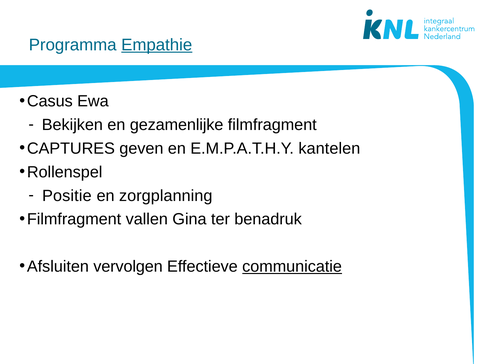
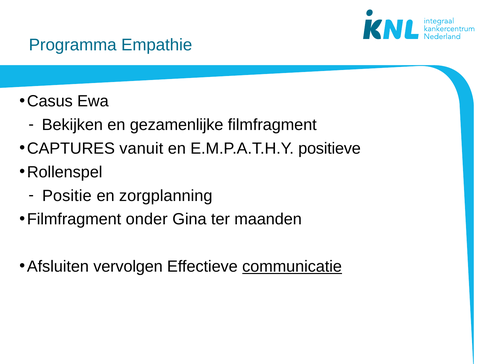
Empathie underline: present -> none (157, 45)
geven: geven -> vanuit (141, 148)
kantelen: kantelen -> positieve (330, 148)
vallen: vallen -> onder (147, 219)
benadruk: benadruk -> maanden (268, 219)
